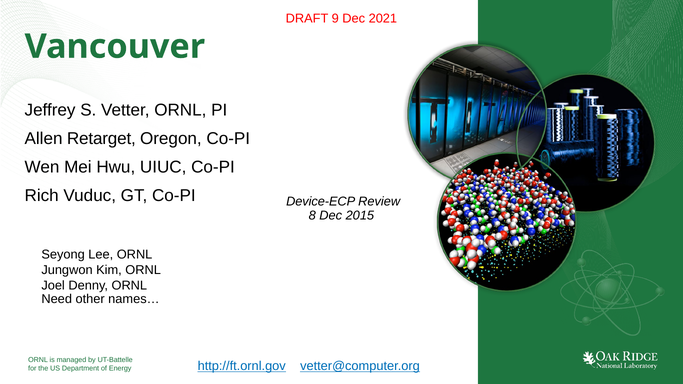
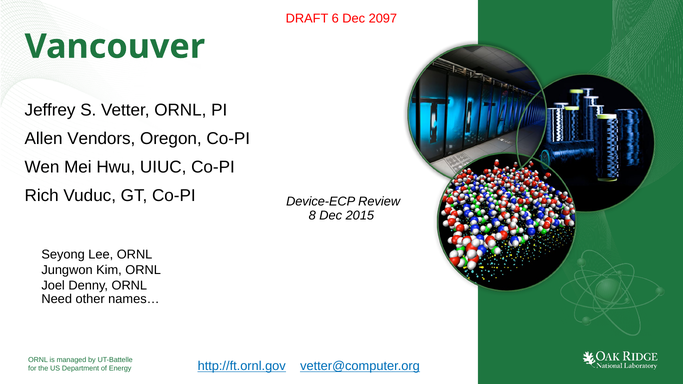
9: 9 -> 6 (335, 18)
2021: 2021 -> 2097 (383, 18)
Retarget: Retarget -> Vendors (101, 139)
